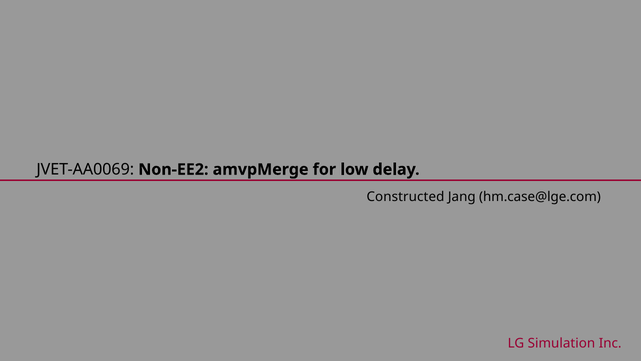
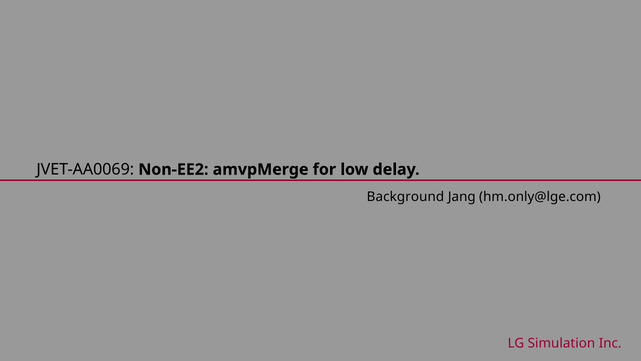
Constructed: Constructed -> Background (405, 197)
hm.case@lge.com: hm.case@lge.com -> hm.only@lge.com (540, 197)
